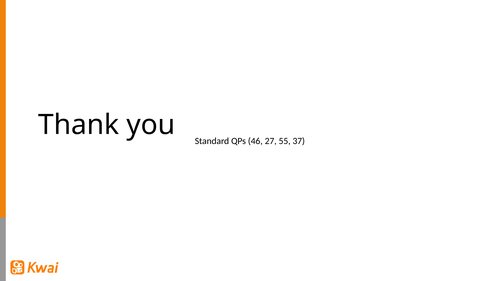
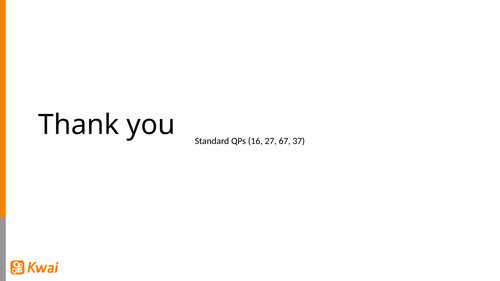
46: 46 -> 16 (255, 141)
55: 55 -> 67 (285, 141)
